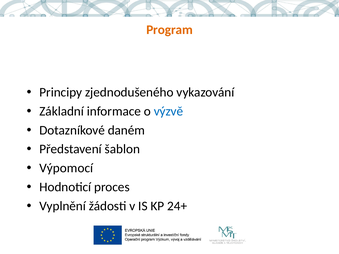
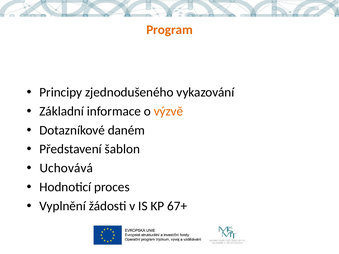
výzvě colour: blue -> orange (168, 111)
Výpomocí: Výpomocí -> Uchovává (66, 168)
24+: 24+ -> 67+ (177, 206)
